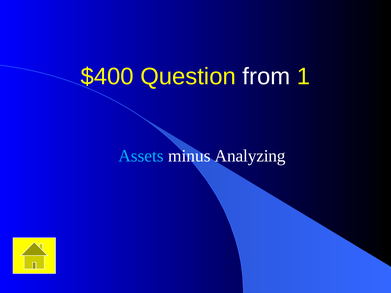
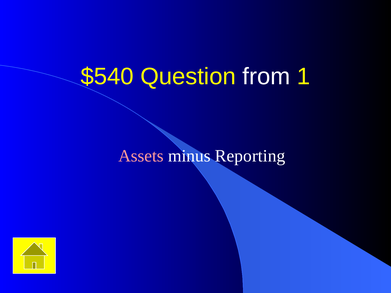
$400: $400 -> $540 (107, 77)
Assets colour: light blue -> pink (141, 156)
Analyzing: Analyzing -> Reporting (250, 156)
